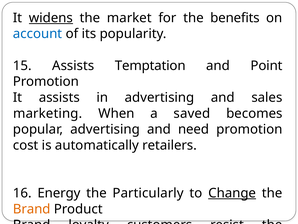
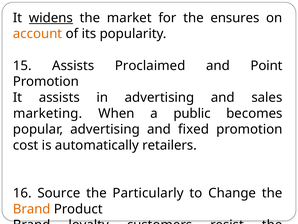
benefits: benefits -> ensures (235, 18)
account colour: blue -> orange (38, 34)
Assists Temptation: Temptation -> Proclaimed (150, 65)
saved: saved -> public (192, 113)
need: need -> fixed (194, 129)
Energy: Energy -> Source (59, 193)
Change underline: present -> none (232, 193)
